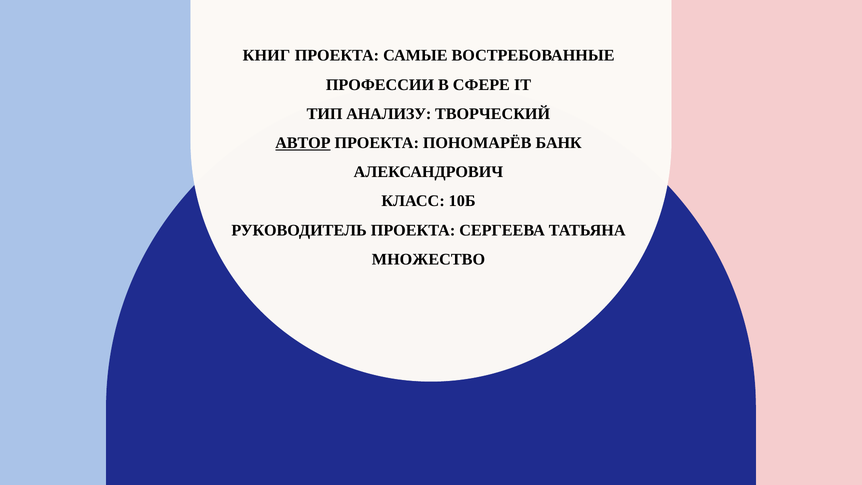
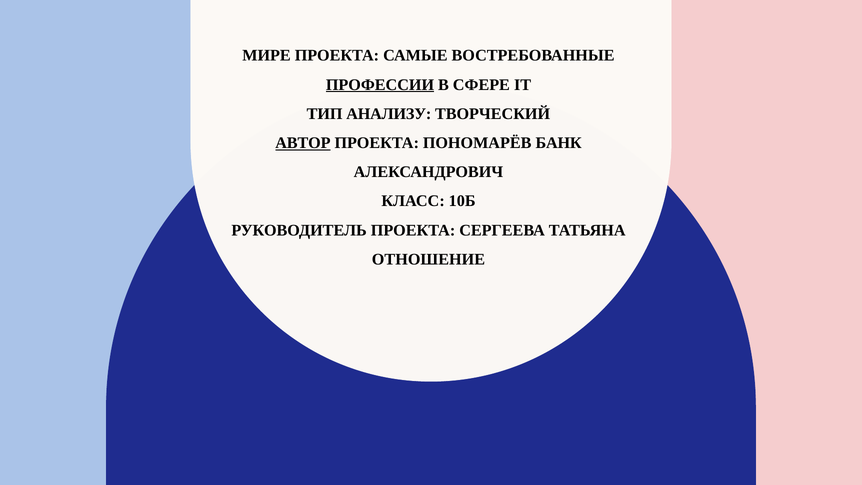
КНИГ: КНИГ -> МИРЕ (267, 56)
ПРОФЕССИИ underline: none -> present (380, 85)
МНОЖЕСТВО: МНОЖЕСТВО -> ОТНОШЕНИЕ (428, 259)
